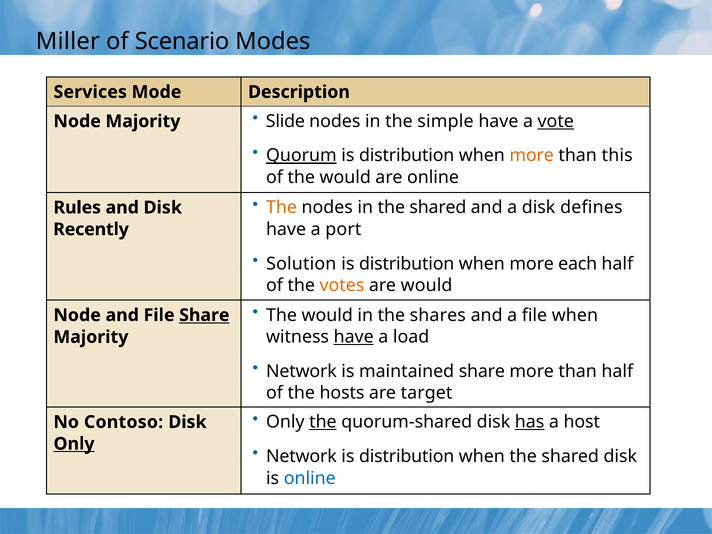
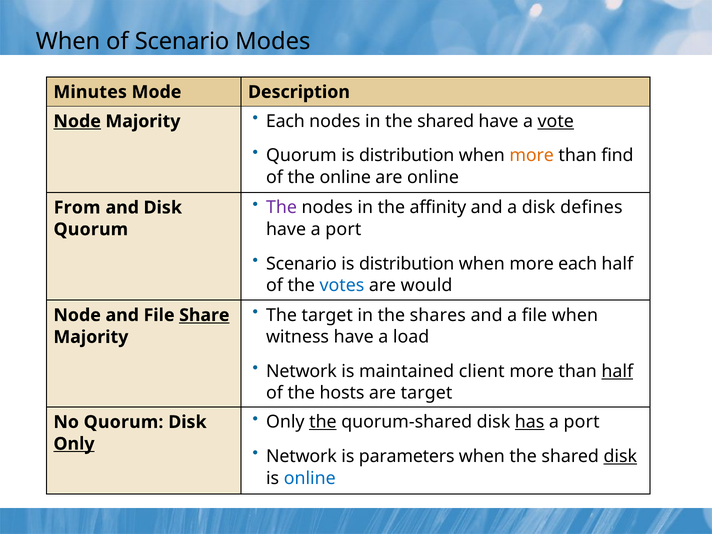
Miller: Miller -> When (68, 41)
Services: Services -> Minutes (90, 92)
Node underline: none -> present (77, 121)
Slide: Slide -> Each (285, 121)
in the simple: simple -> shared (446, 121)
Quorum underline: present -> none (301, 156)
this: this -> find (617, 156)
of the would: would -> online (345, 177)
The colour: orange -> purple (282, 208)
in the shared: shared -> affinity (438, 208)
Rules: Rules -> From (77, 208)
Recently: Recently -> Quorum (91, 229)
Solution: Solution -> Scenario (301, 264)
votes colour: orange -> blue (342, 285)
would: would -> target (327, 315)
have underline: present -> none (354, 337)
maintained share: share -> client (482, 371)
half underline: none -> present (617, 371)
host: host -> port (582, 422)
No Contoso: Contoso -> Quorum (124, 422)
distribution: distribution -> parameters (407, 456)
disk underline: none -> present (620, 456)
